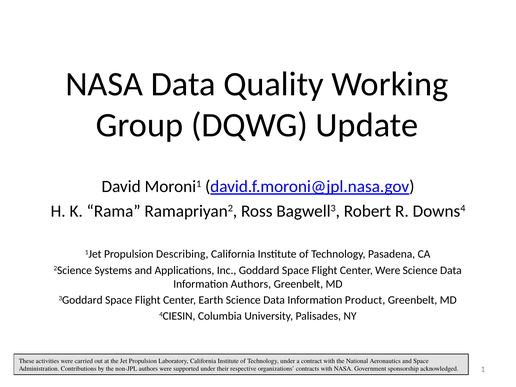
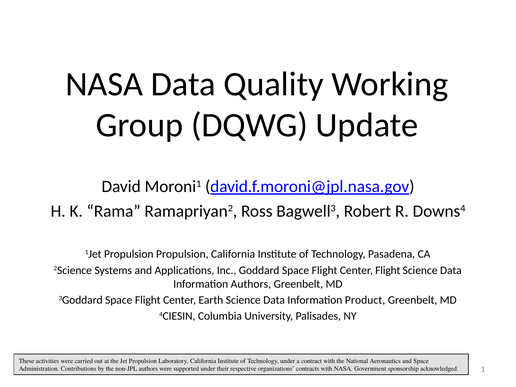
Propulsion Describing: Describing -> Propulsion (182, 254)
Center Were: Were -> Flight (388, 270)
